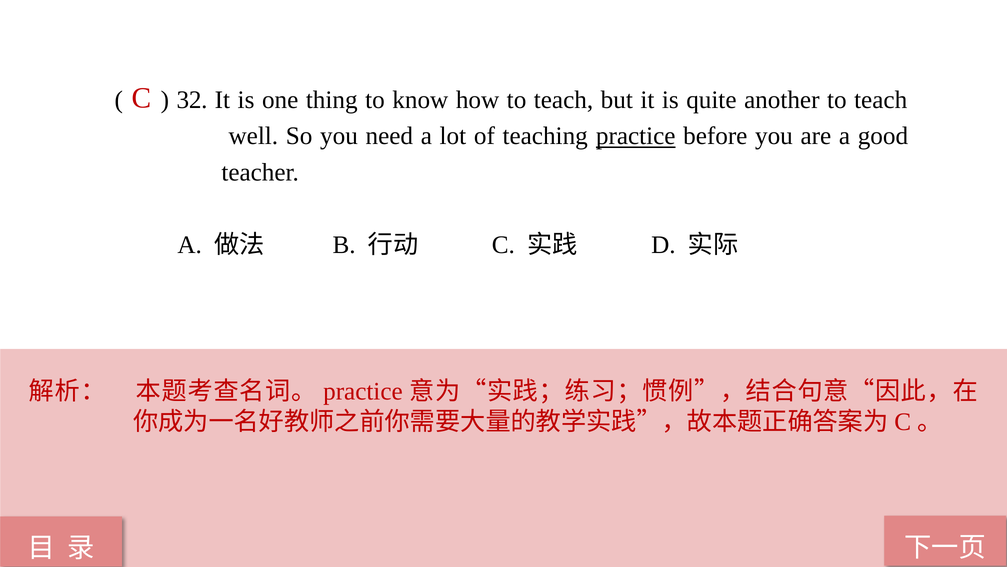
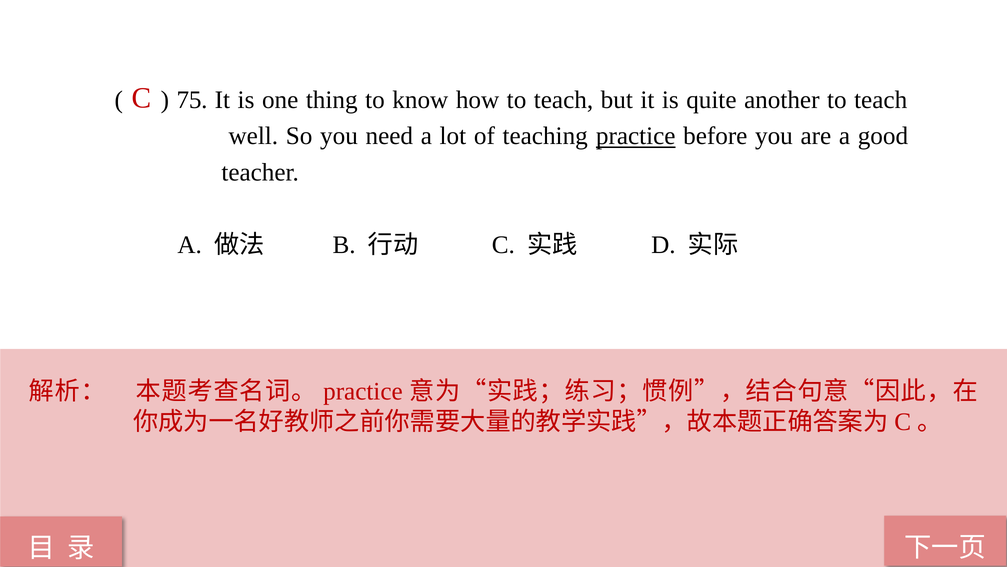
32: 32 -> 75 (192, 100)
